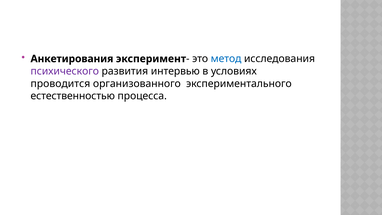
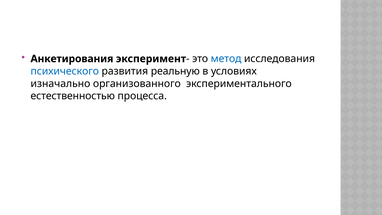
психического colour: purple -> blue (65, 71)
интервью: интервью -> реальную (175, 71)
проводится: проводится -> изначально (60, 84)
